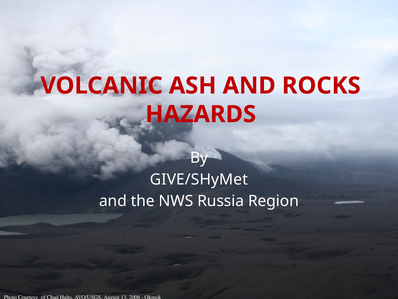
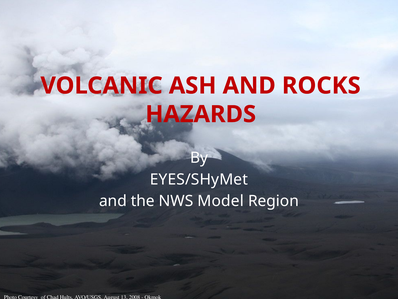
GIVE/SHyMet: GIVE/SHyMet -> EYES/SHyMet (199, 179)
Russia: Russia -> Model (221, 201)
